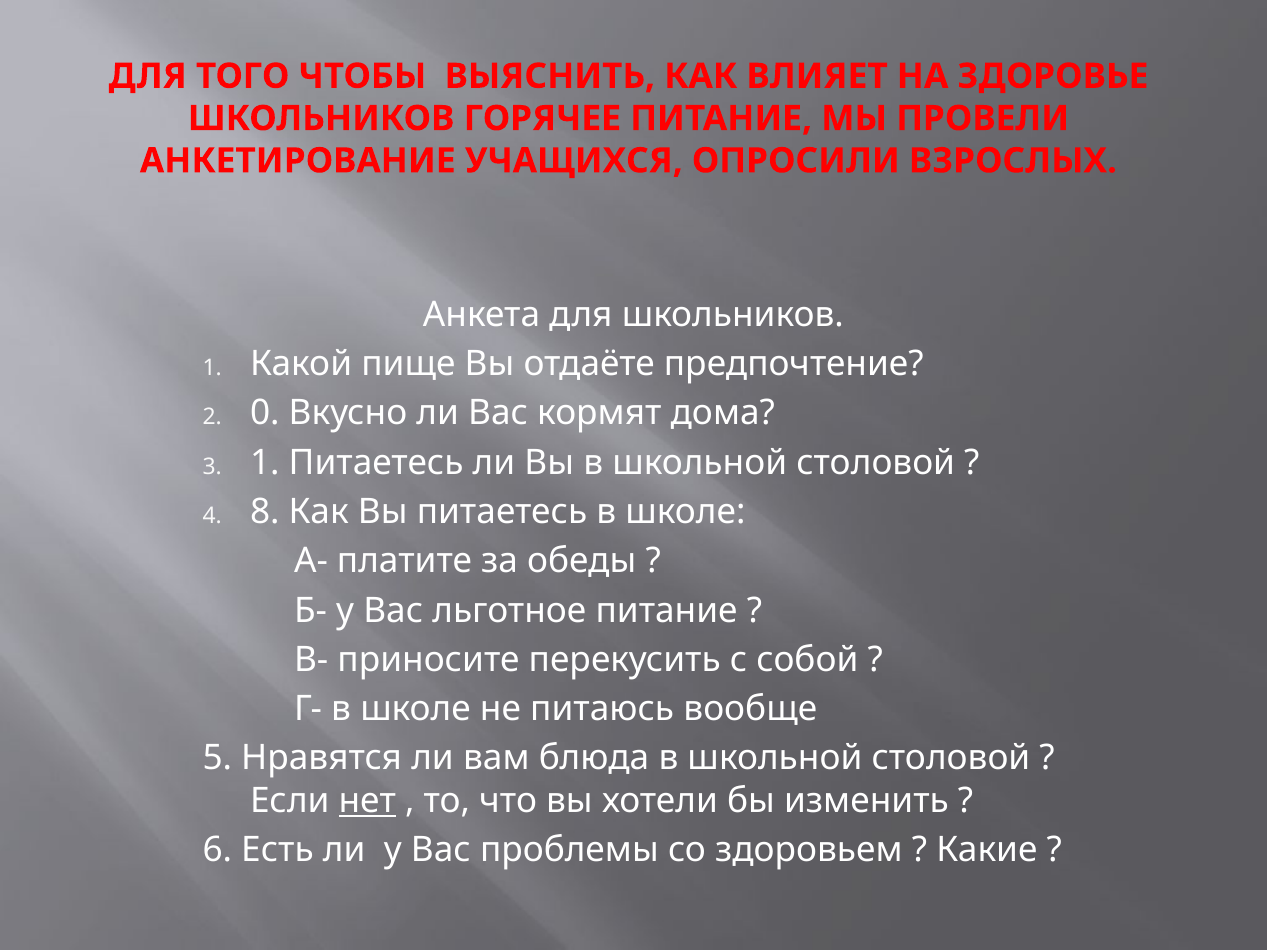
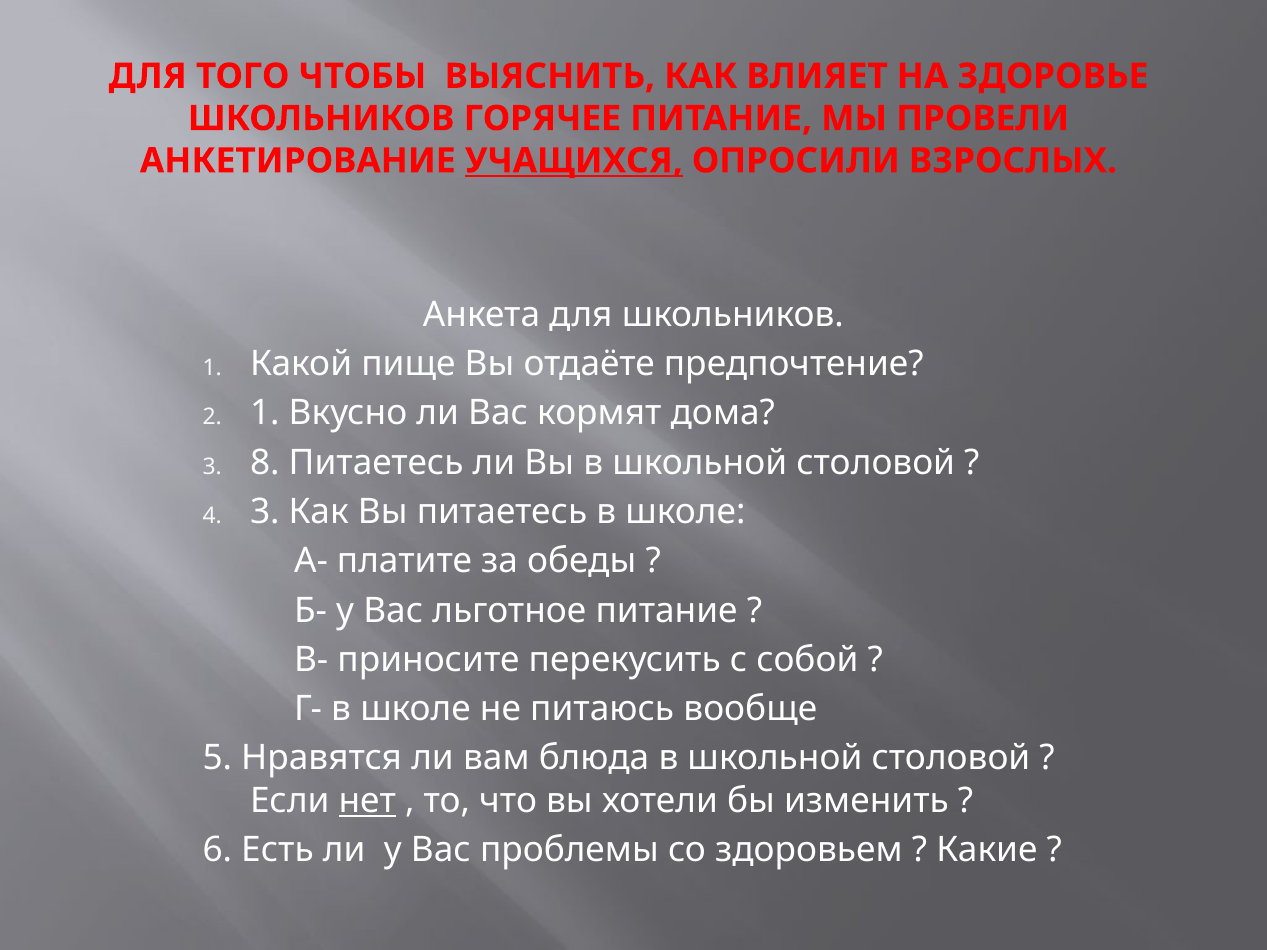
УЧАЩИХСЯ underline: none -> present (574, 161)
2 0: 0 -> 1 (265, 413)
3 1: 1 -> 8 (265, 463)
4 8: 8 -> 3 (265, 512)
